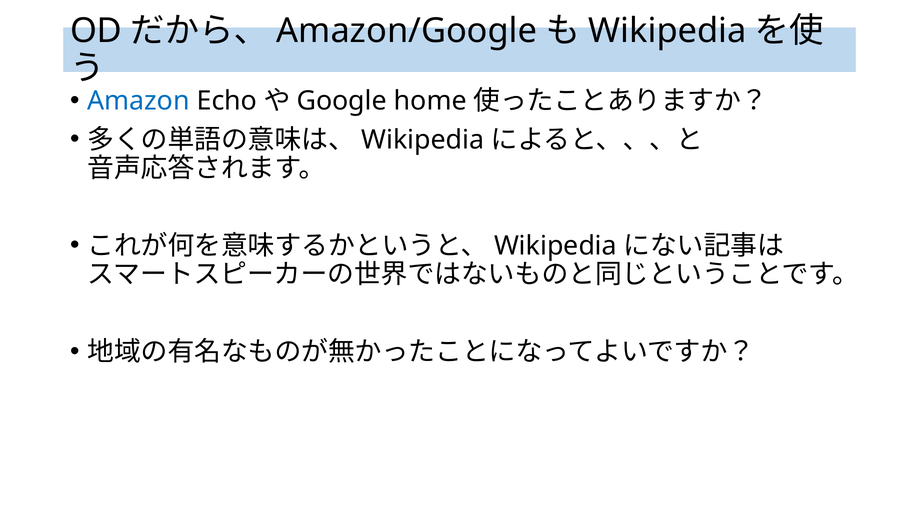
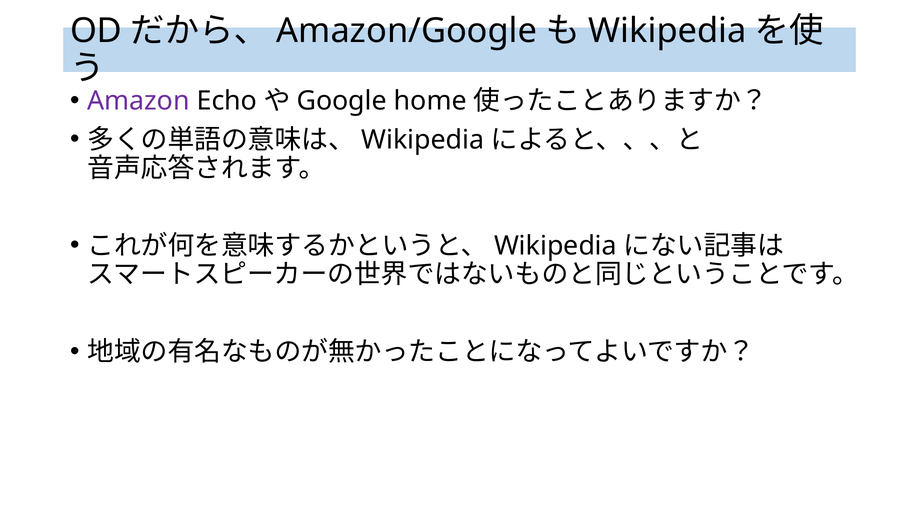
Amazon colour: blue -> purple (138, 101)
